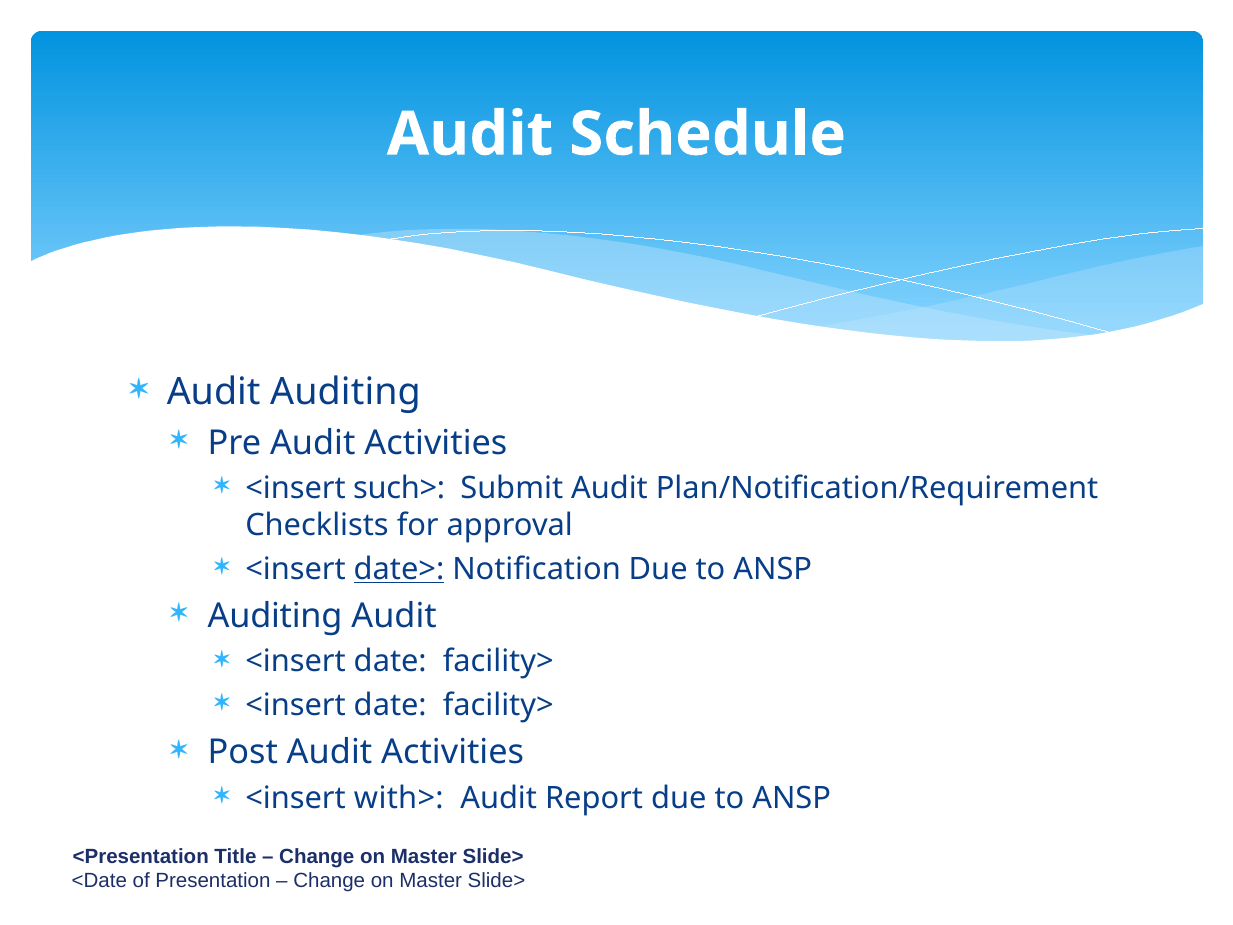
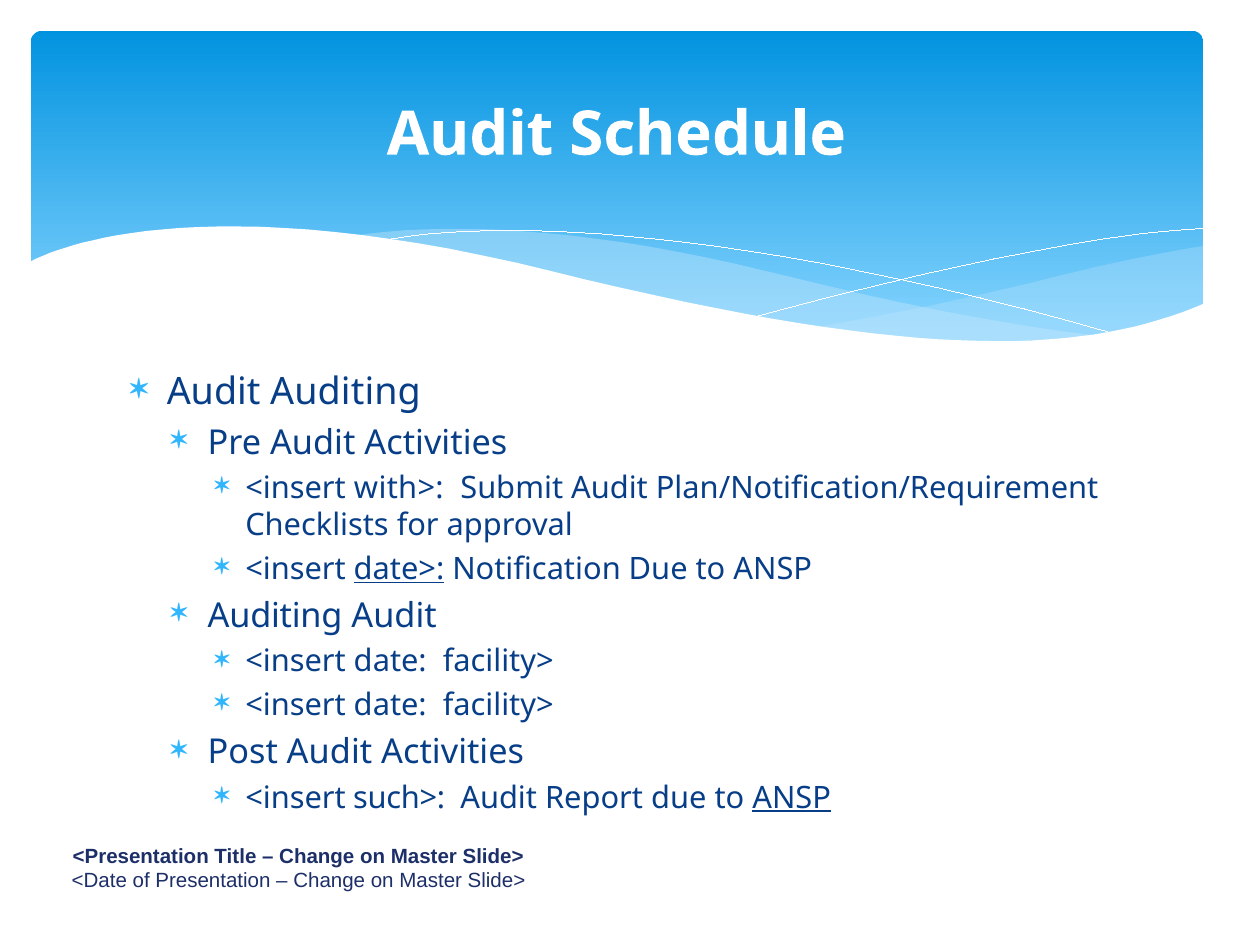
such>: such> -> with> (399, 488)
with>: with> -> such> (399, 798)
ANSP underline: none -> present (792, 798)
